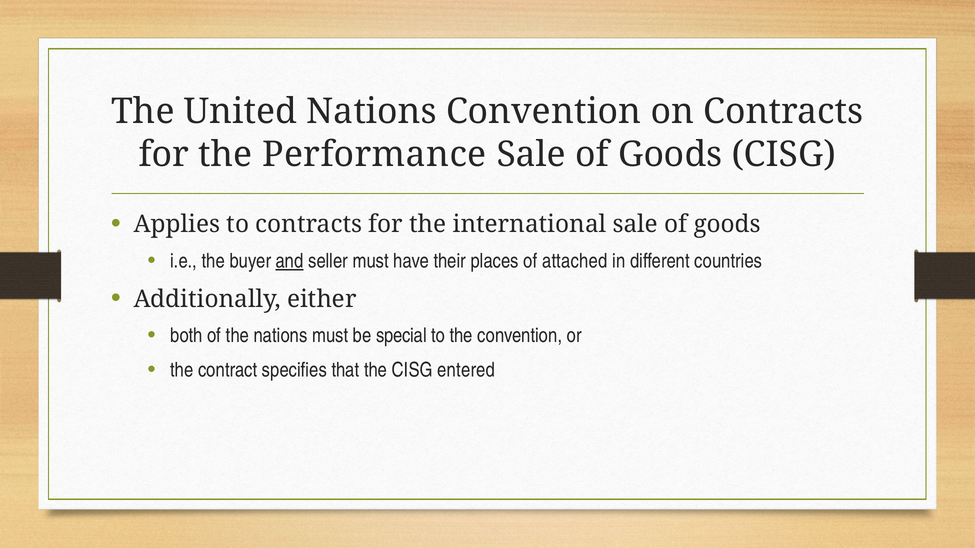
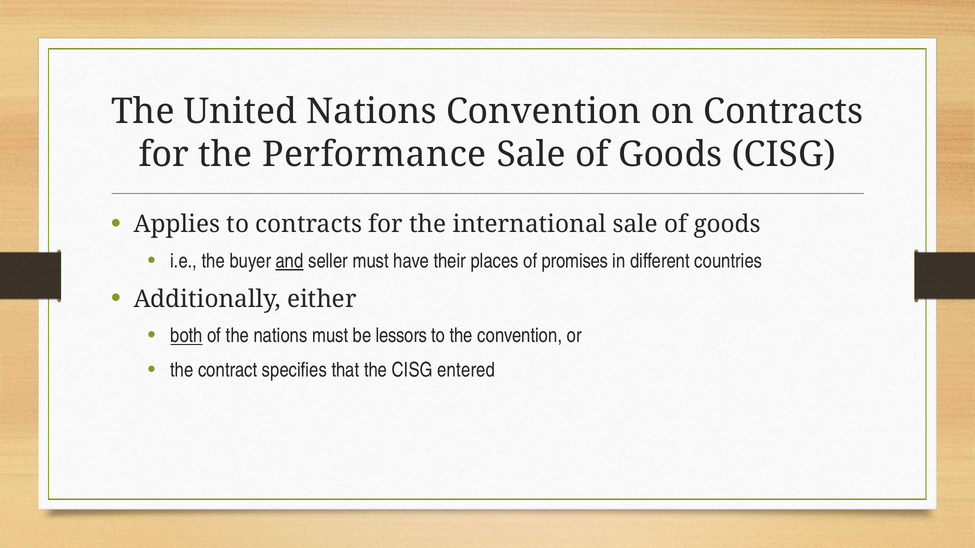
attached: attached -> promises (575, 261)
both underline: none -> present (186, 336)
special: special -> lessors (401, 336)
